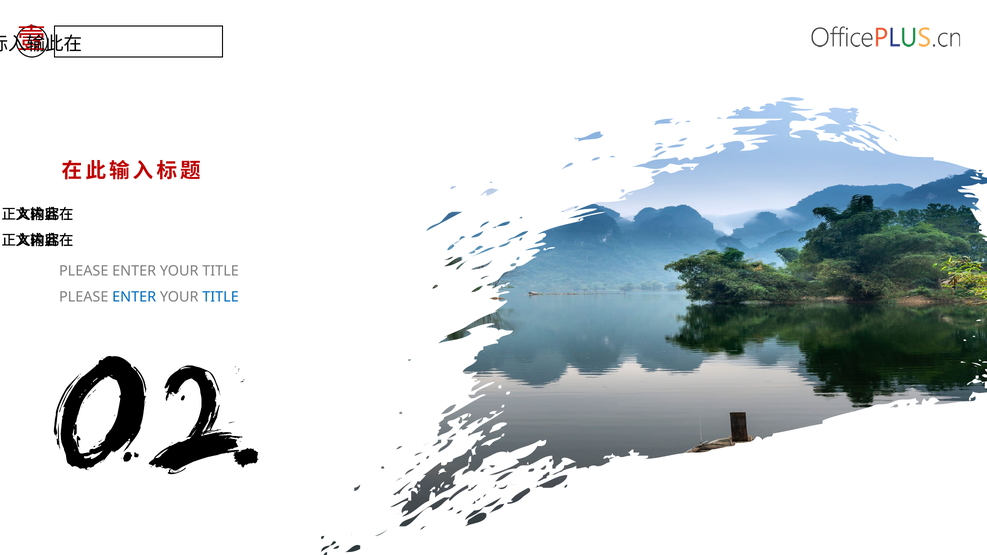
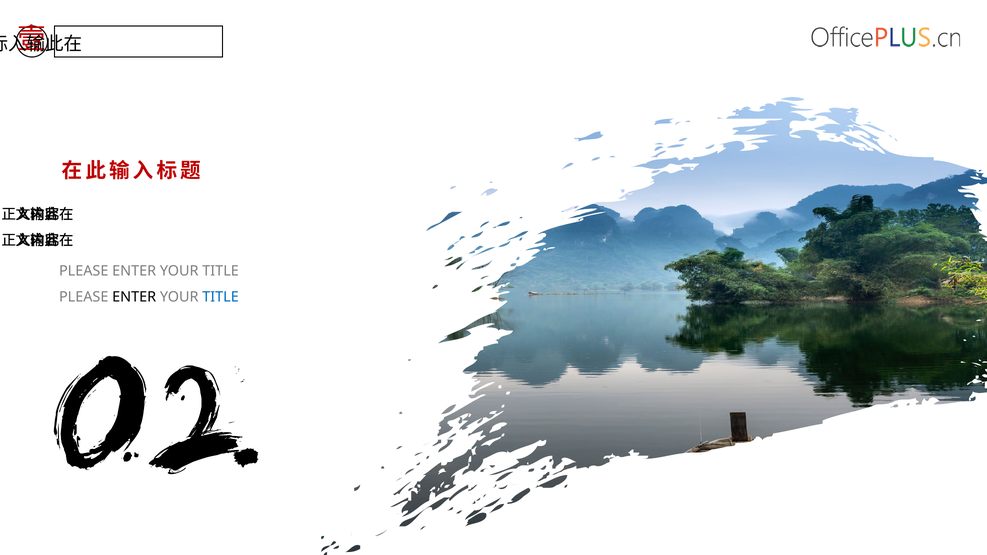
ENTER colour: blue -> black (134, 297)
